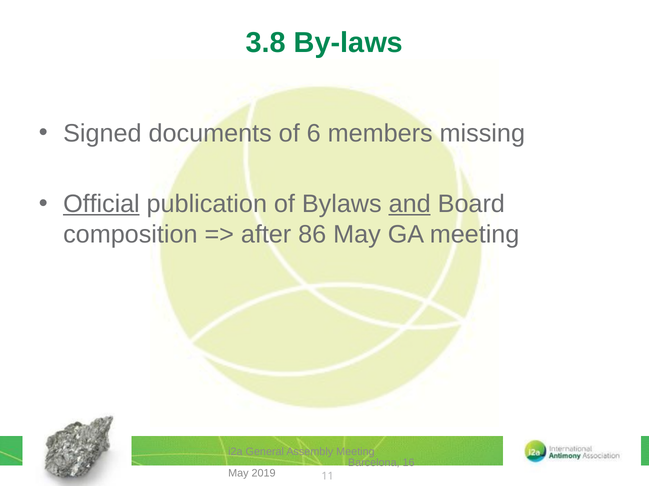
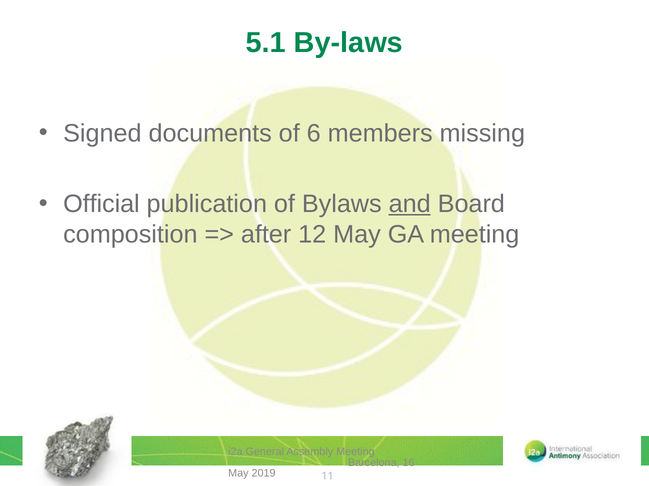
3.8: 3.8 -> 5.1 (266, 43)
Official underline: present -> none (101, 204)
86: 86 -> 12 (312, 235)
